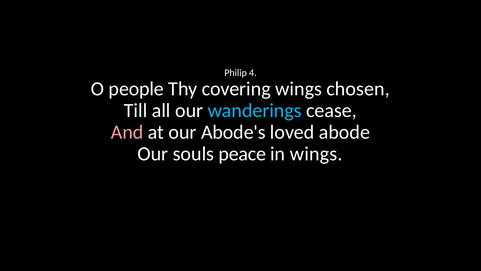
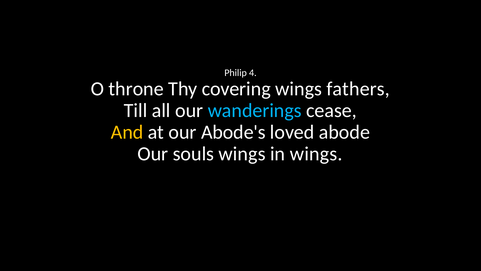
people: people -> throne (136, 89)
chosen: chosen -> fathers (358, 89)
And colour: pink -> yellow (127, 132)
souls peace: peace -> wings (242, 154)
